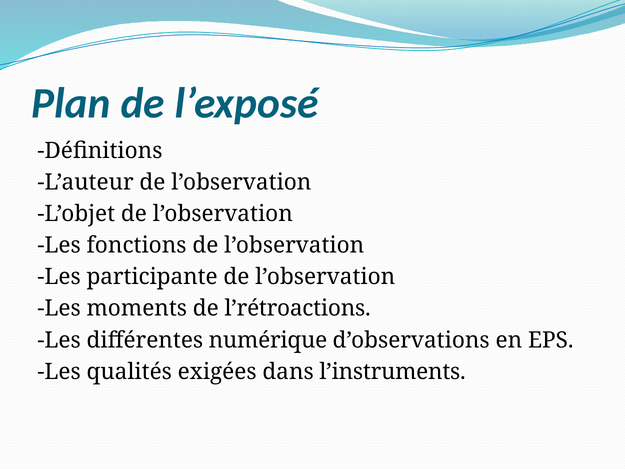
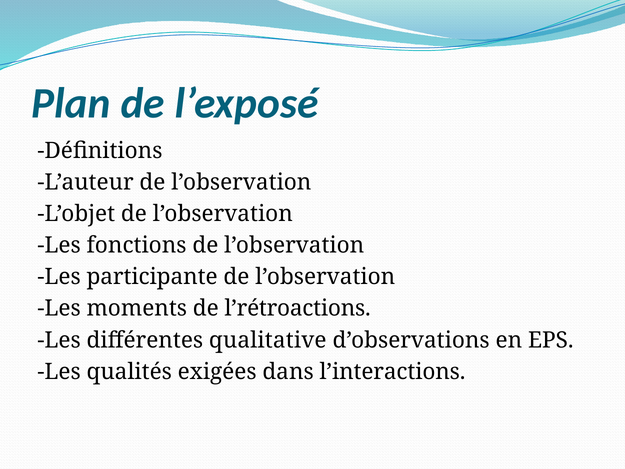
numérique: numérique -> qualitative (268, 340)
l’instruments: l’instruments -> l’interactions (393, 371)
